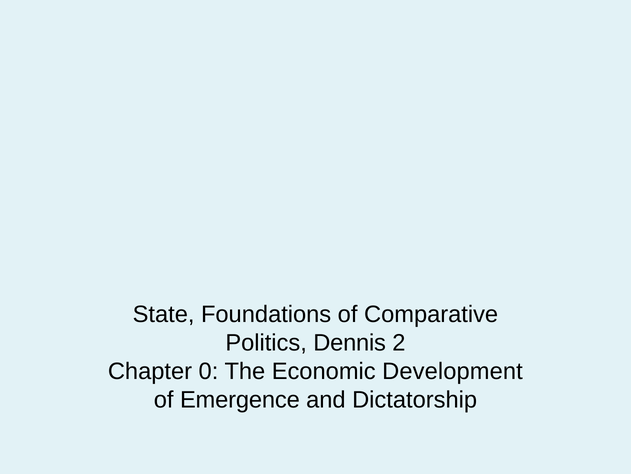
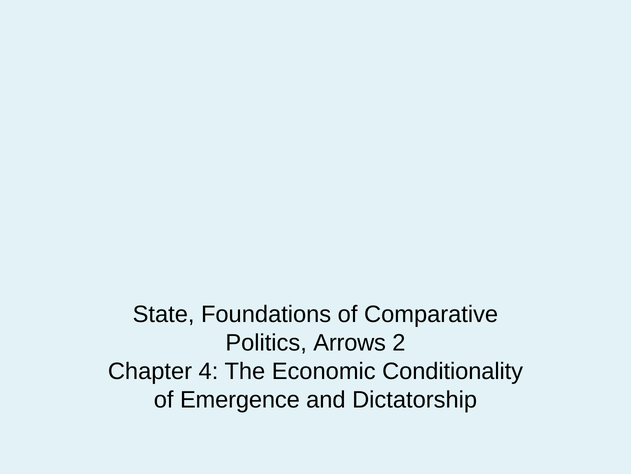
Dennis: Dennis -> Arrows (350, 342)
0: 0 -> 4 (208, 371)
Development: Development -> Conditionality (453, 371)
